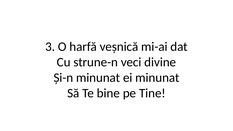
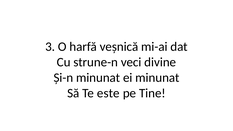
bine: bine -> este (108, 93)
